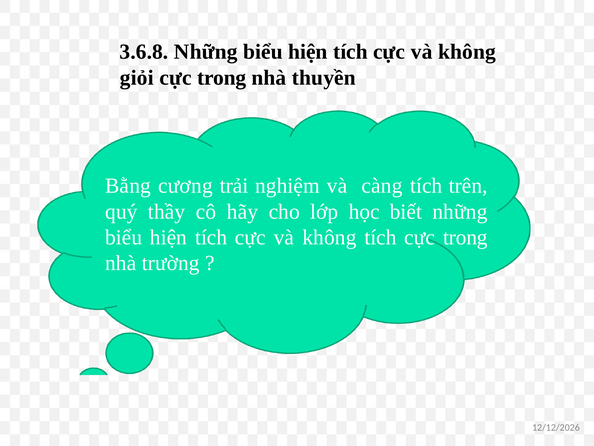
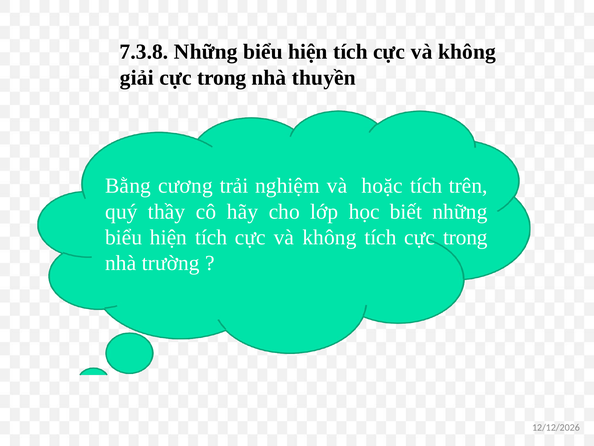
3.6.8: 3.6.8 -> 7.3.8 (144, 52)
giỏi: giỏi -> giải (137, 78)
càng: càng -> hoặc (382, 186)
